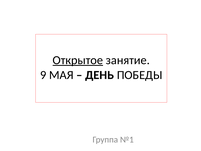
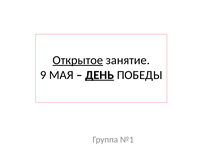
ДЕНЬ underline: none -> present (100, 75)
